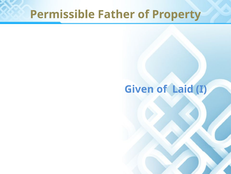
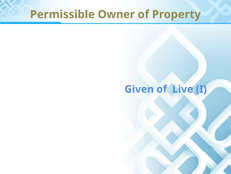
Father: Father -> Owner (116, 14)
Laid: Laid -> Live (183, 89)
